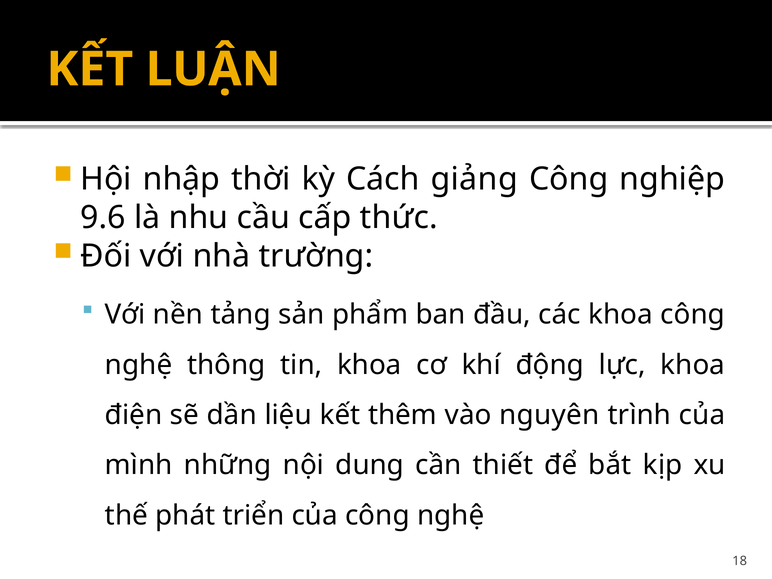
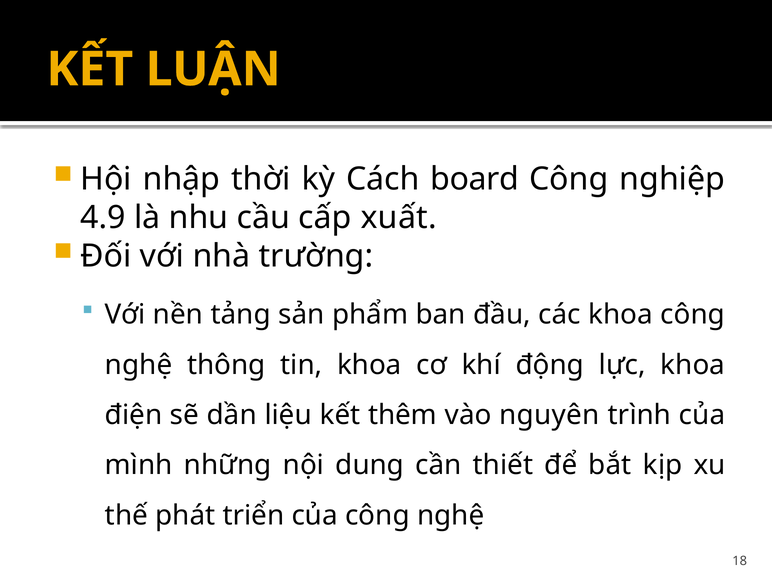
giảng: giảng -> board (475, 179)
9.6: 9.6 -> 4.9 (103, 218)
thức: thức -> xuất (399, 218)
